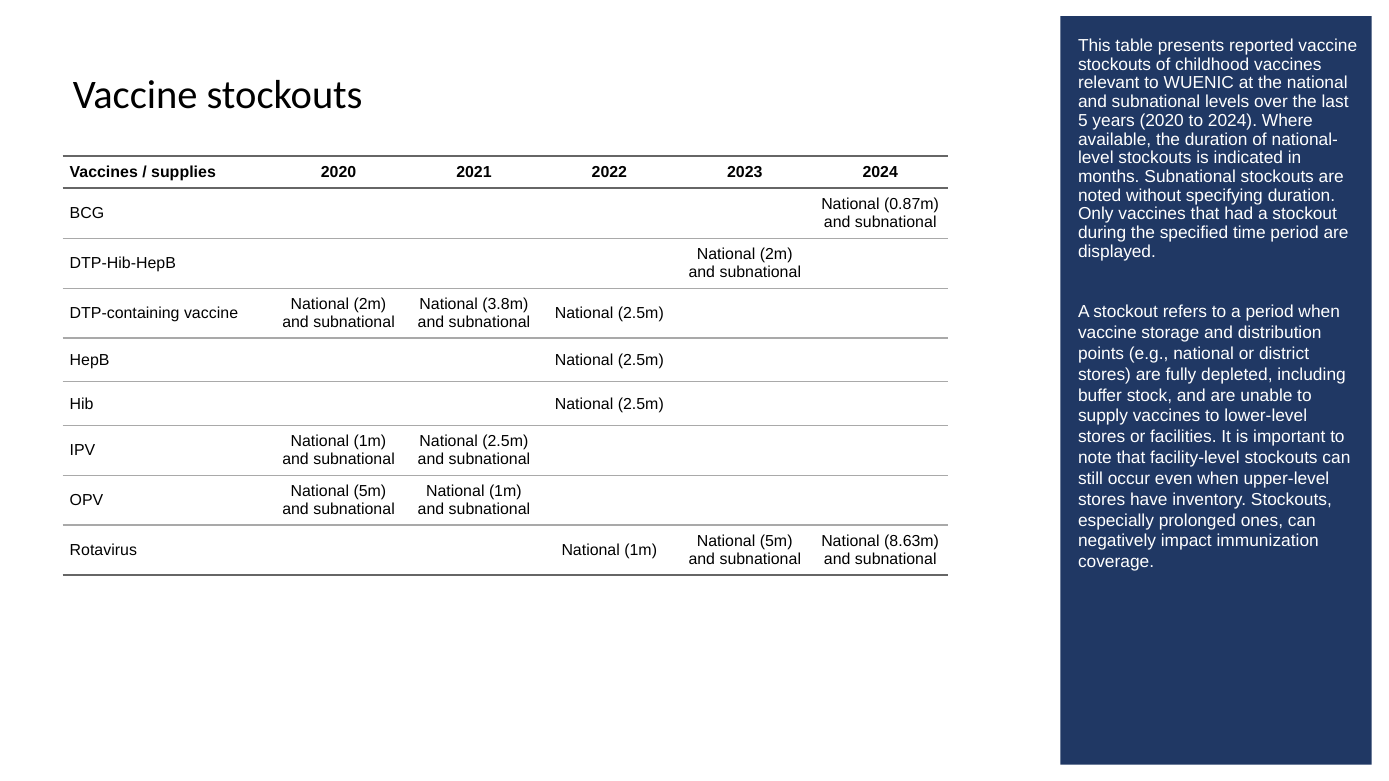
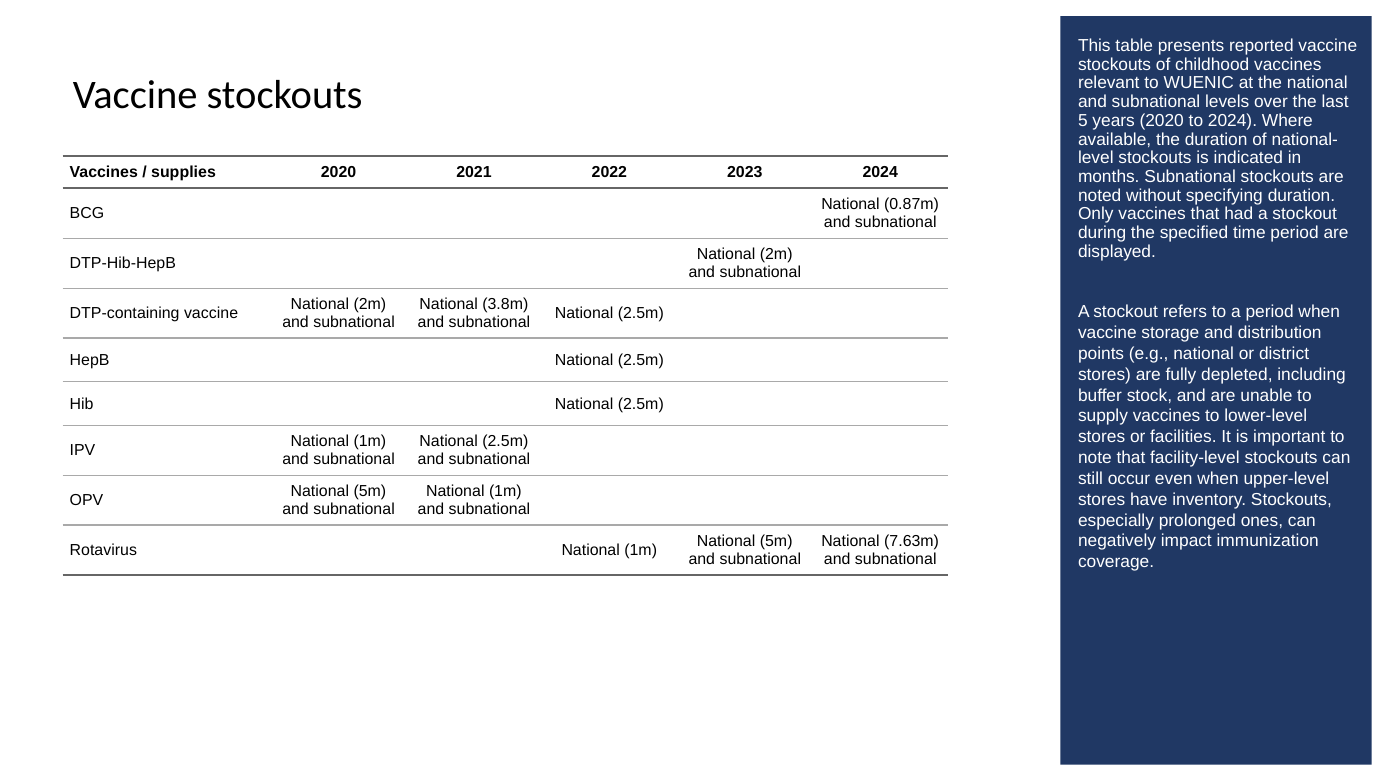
8.63m: 8.63m -> 7.63m (912, 542)
